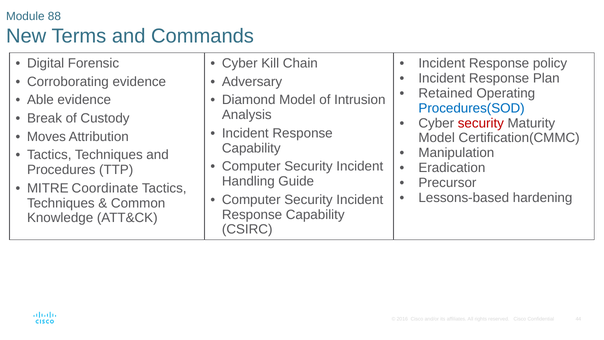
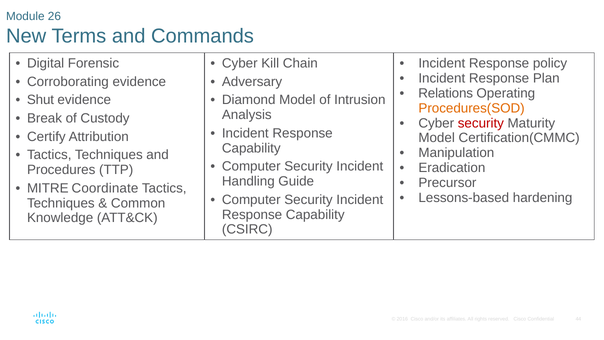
88: 88 -> 26 (54, 16)
Retained: Retained -> Relations (446, 93)
Able: Able -> Shut (40, 100)
Procedures(SOD colour: blue -> orange (472, 108)
Moves: Moves -> Certify (46, 137)
